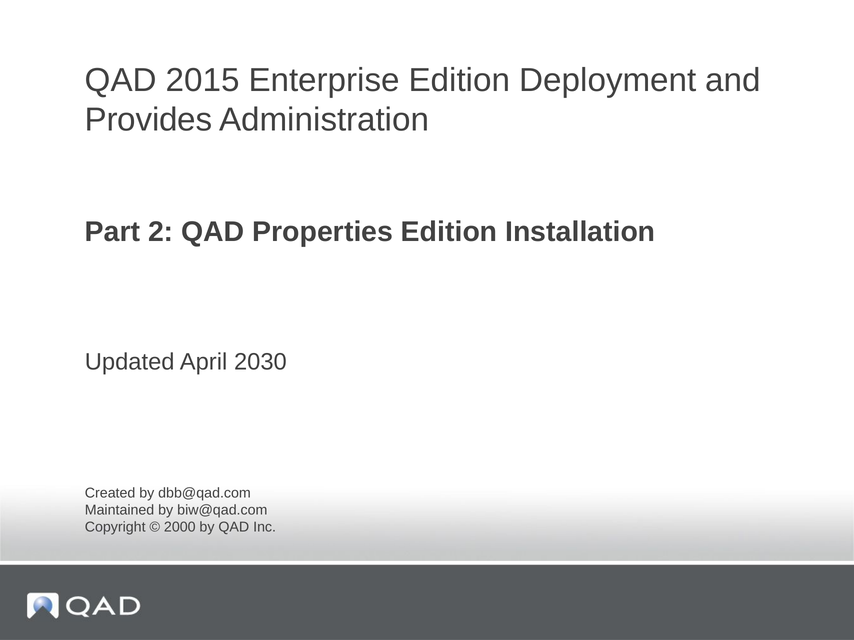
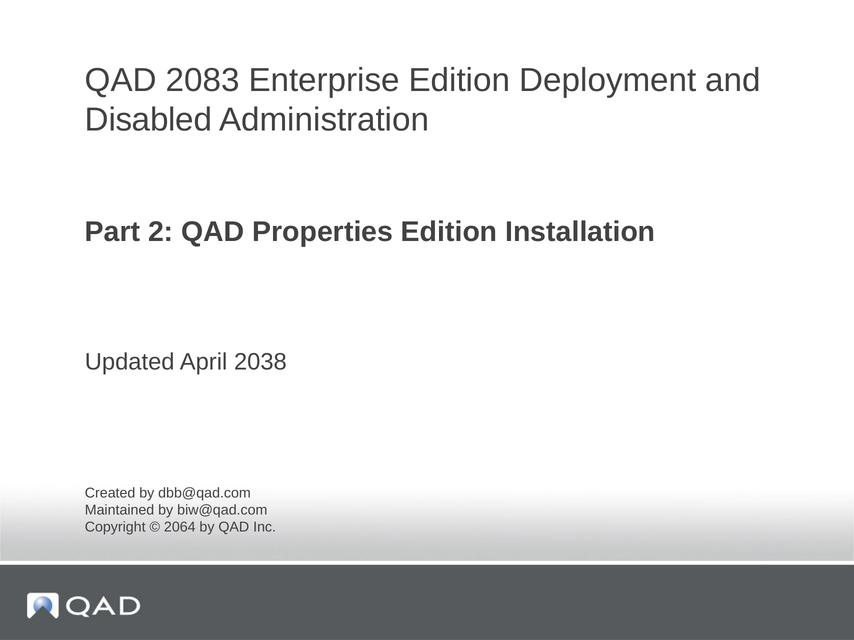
2015: 2015 -> 2083 (203, 80)
Provides: Provides -> Disabled (148, 120)
2030: 2030 -> 2038 (260, 362)
2000: 2000 -> 2064 (180, 527)
